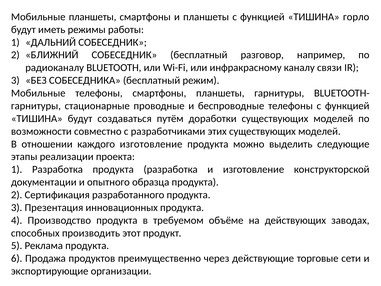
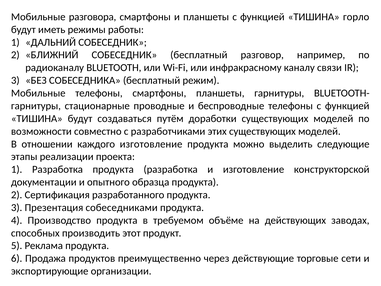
Мобильные планшеты: планшеты -> разговора (93, 17)
инновационных: инновационных -> собеседниками (122, 207)
